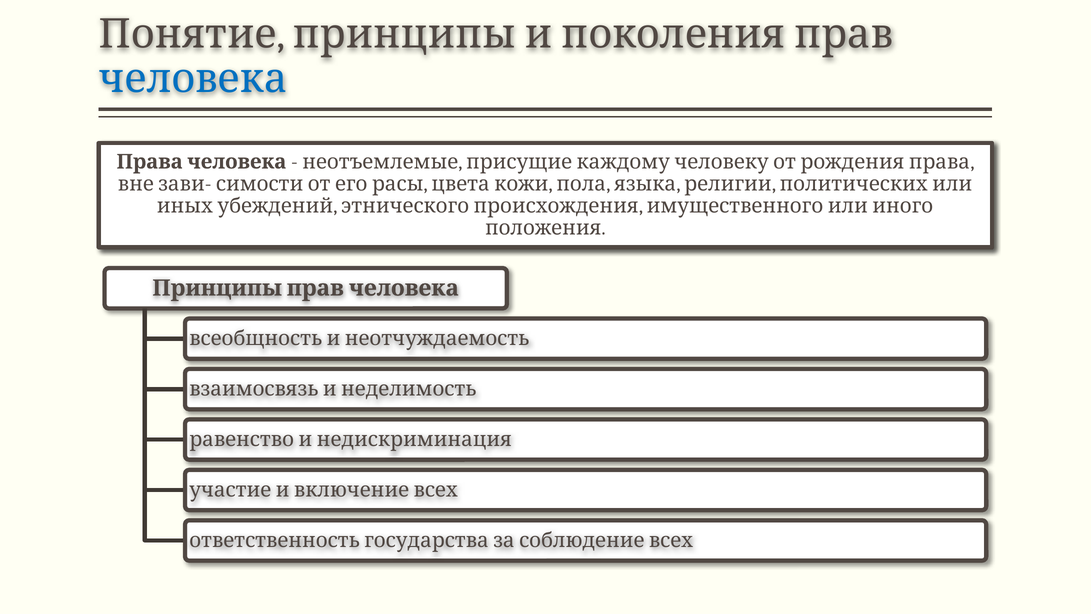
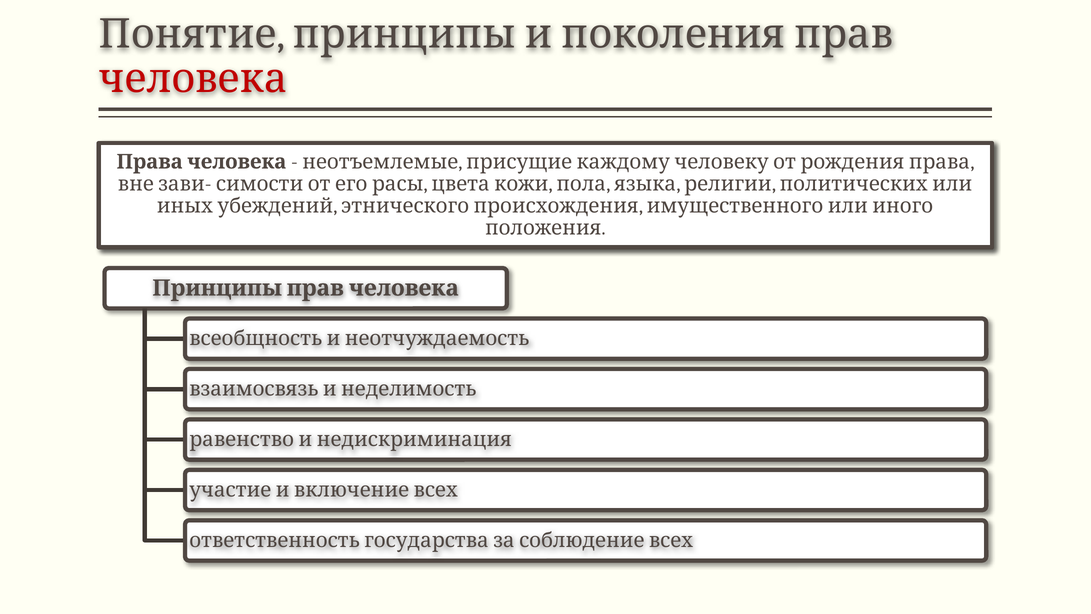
человека colour: blue -> red (193, 79)
